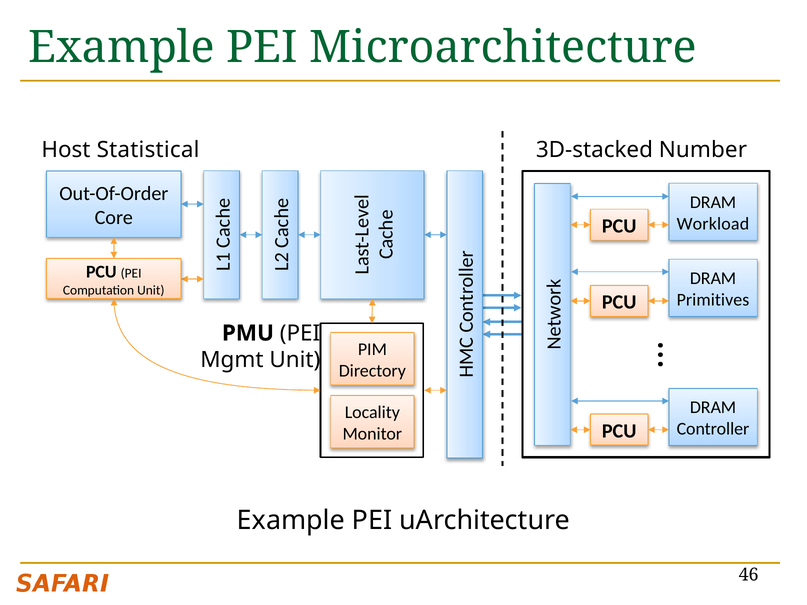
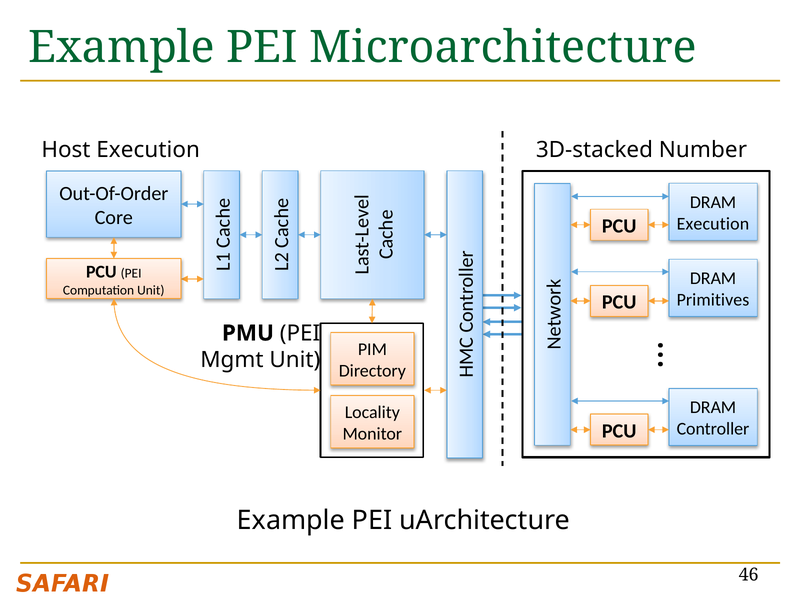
Host Statistical: Statistical -> Execution (148, 150)
Workload: Workload -> Execution (713, 224)
